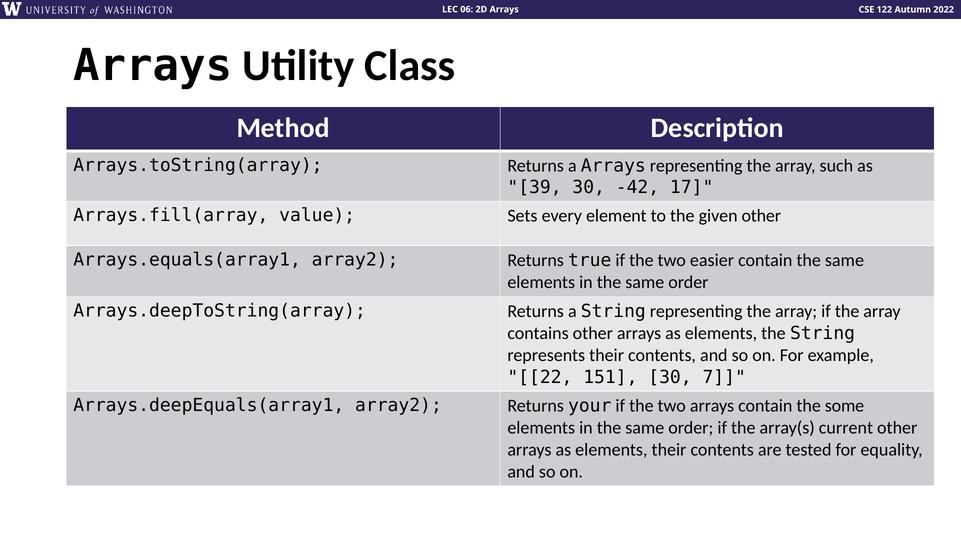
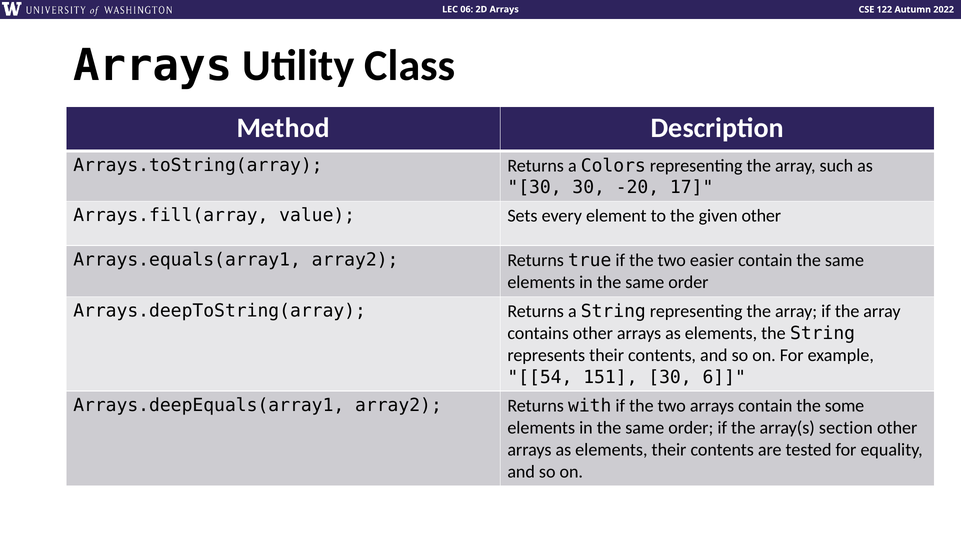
a Arrays: Arrays -> Colors (613, 166)
39: 39 -> 30 (535, 187)
-42: -42 -> -20 (637, 187)
22: 22 -> 54 (540, 377)
7: 7 -> 6 (724, 377)
your: your -> with (590, 405)
current: current -> section (846, 427)
